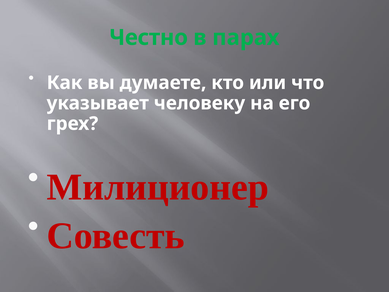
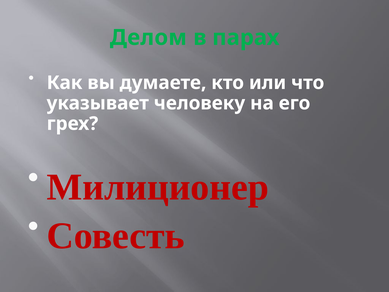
Честно: Честно -> Делом (148, 38)
